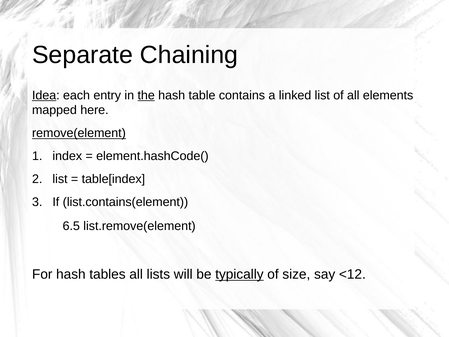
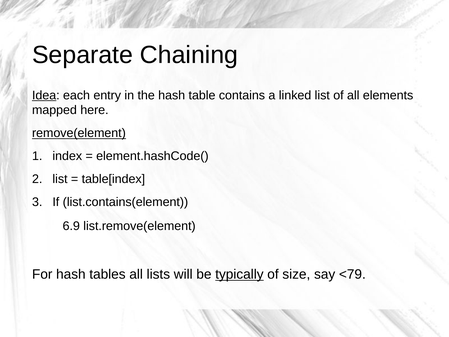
the underline: present -> none (146, 95)
6.5: 6.5 -> 6.9 (71, 226)
<12: <12 -> <79 (352, 274)
